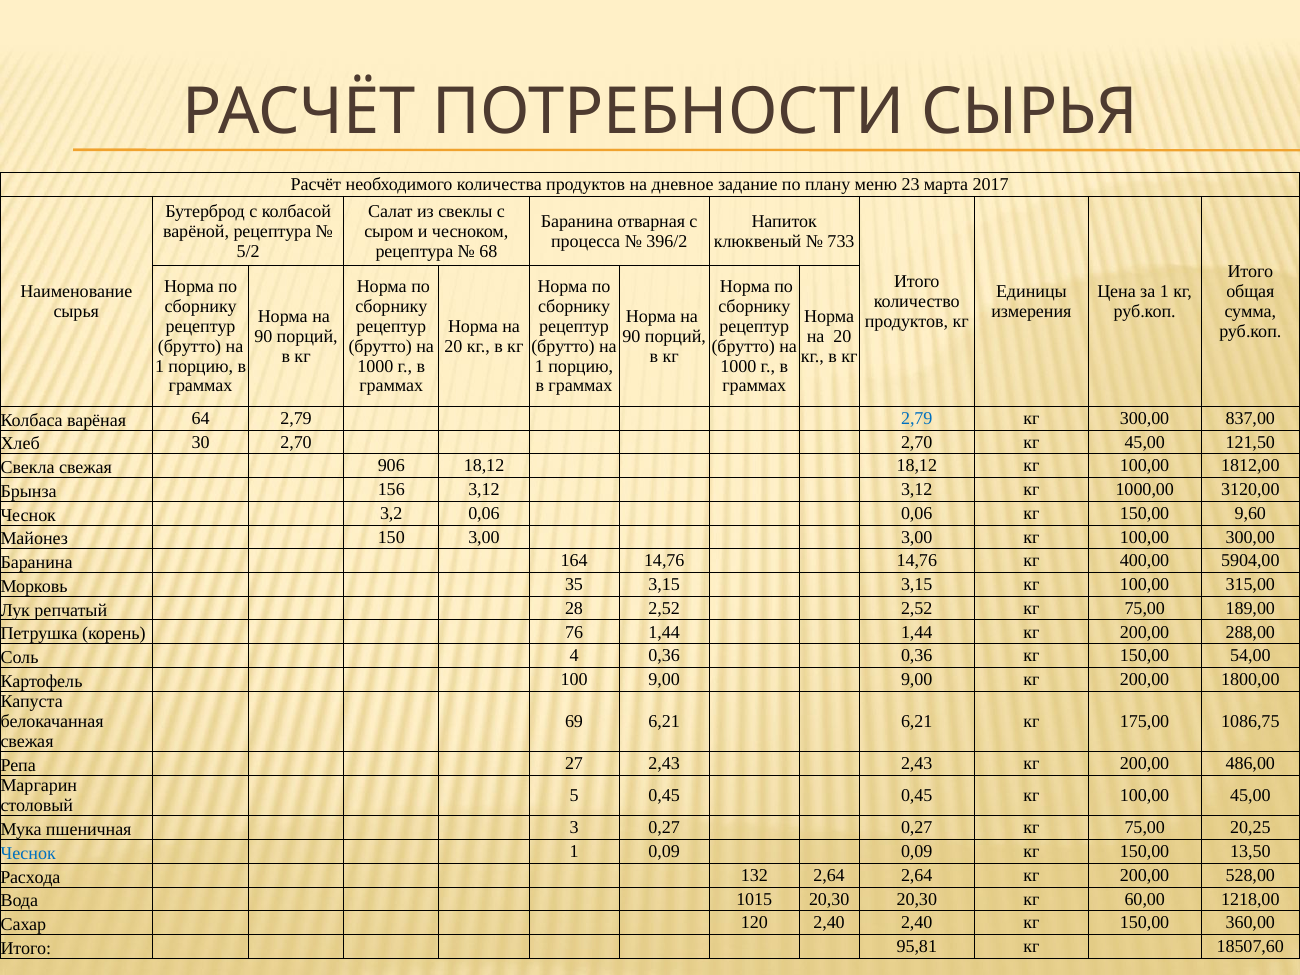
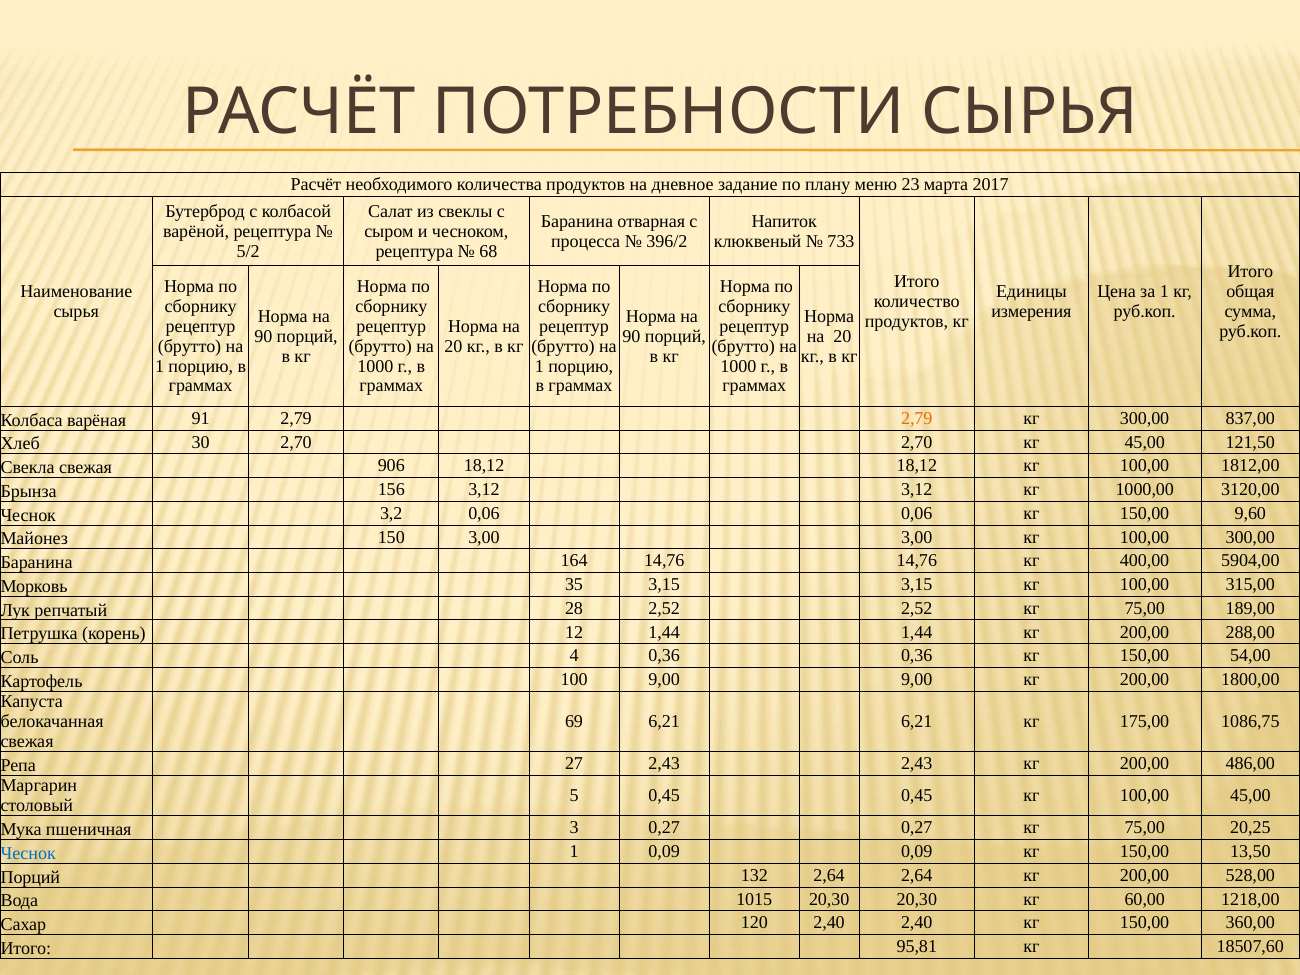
64: 64 -> 91 (201, 418)
2,79 colour: blue -> orange (917, 418)
76: 76 -> 12 (574, 632)
Расхода: Расхода -> Порций (30, 877)
